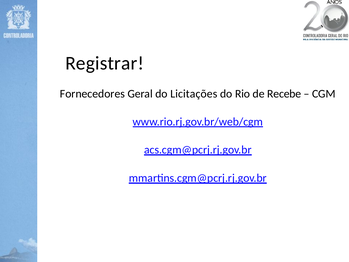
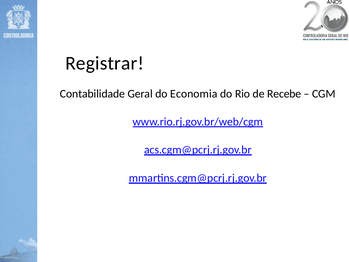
Fornecedores: Fornecedores -> Contabilidade (92, 94)
Licitações: Licitações -> Economia (194, 94)
